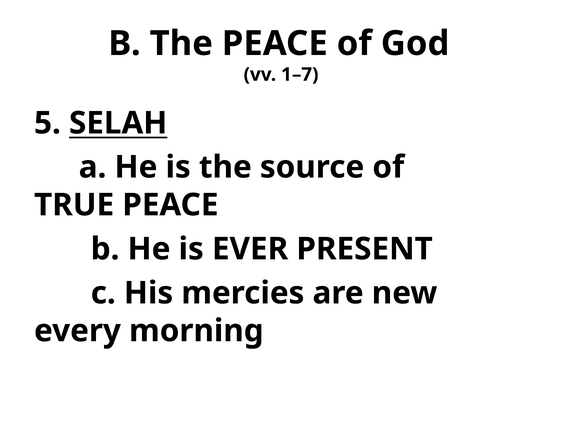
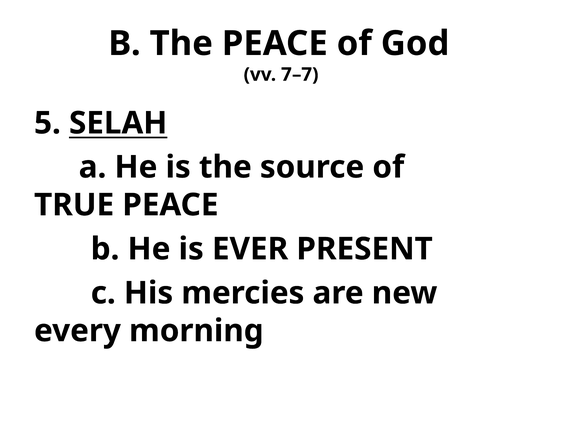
1–7: 1–7 -> 7–7 (300, 75)
